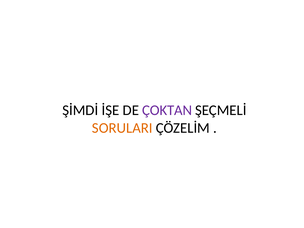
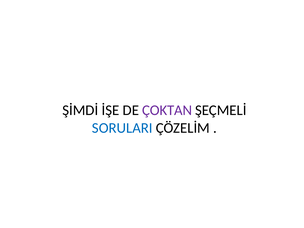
SORULARI colour: orange -> blue (122, 128)
